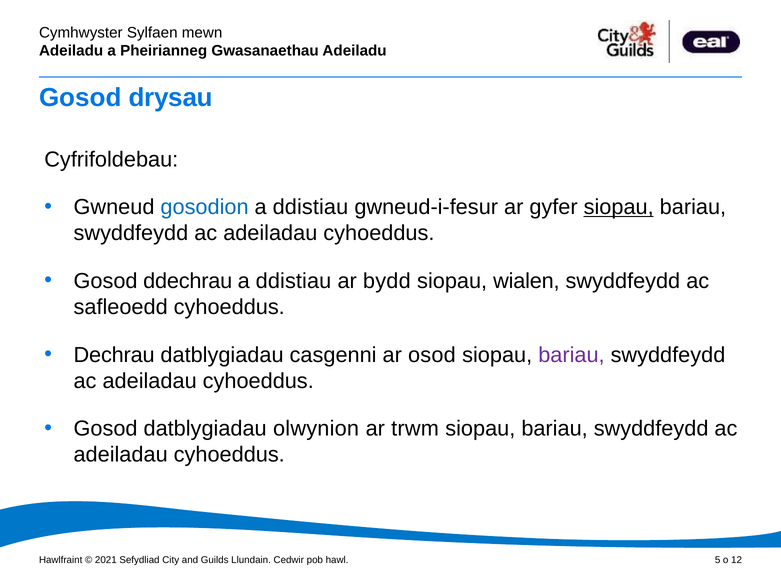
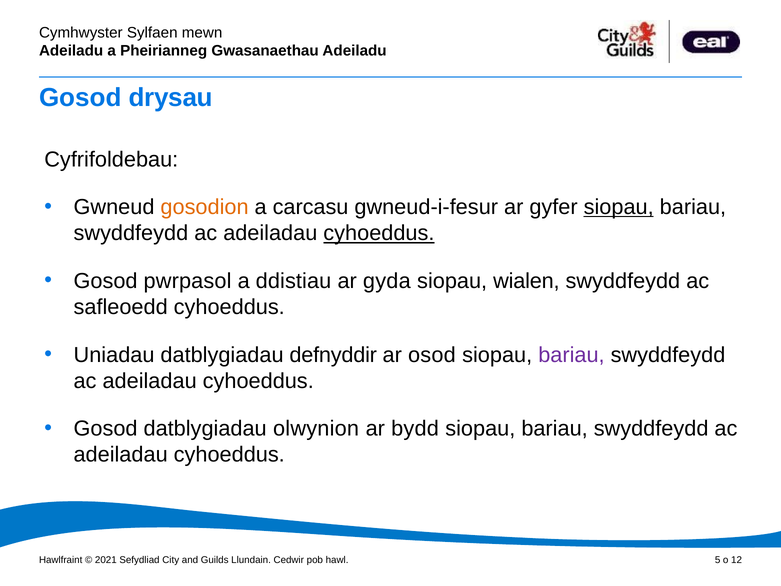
gosodion colour: blue -> orange (205, 207)
ddistiau: ddistiau -> carcasu (311, 207)
cyhoeddus underline: none -> present (379, 233)
ddechrau: ddechrau -> pwrpasol (188, 281)
bydd: bydd -> gyda (387, 281)
Dechrau: Dechrau -> Uniadau (114, 355)
casgenni: casgenni -> defnyddir (333, 355)
trwm: trwm -> bydd (415, 429)
